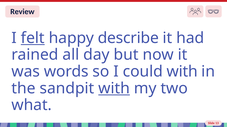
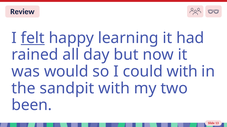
describe: describe -> learning (128, 38)
words: words -> would (66, 72)
with underline: present -> none (114, 89)
what: what -> been (32, 106)
